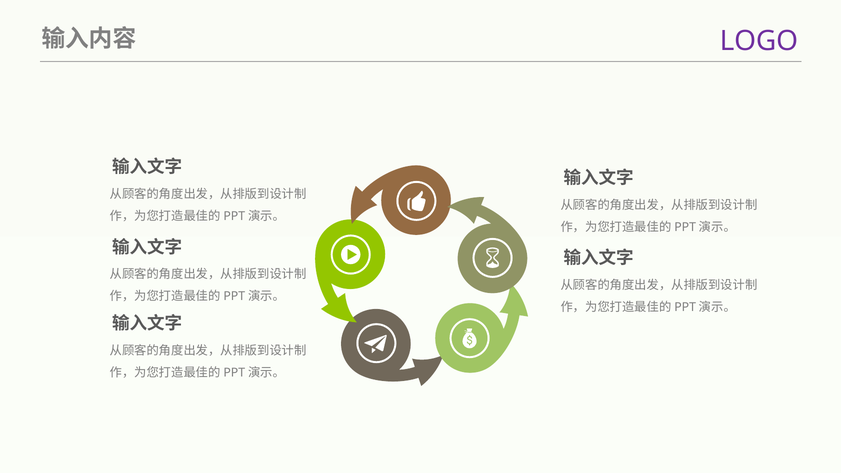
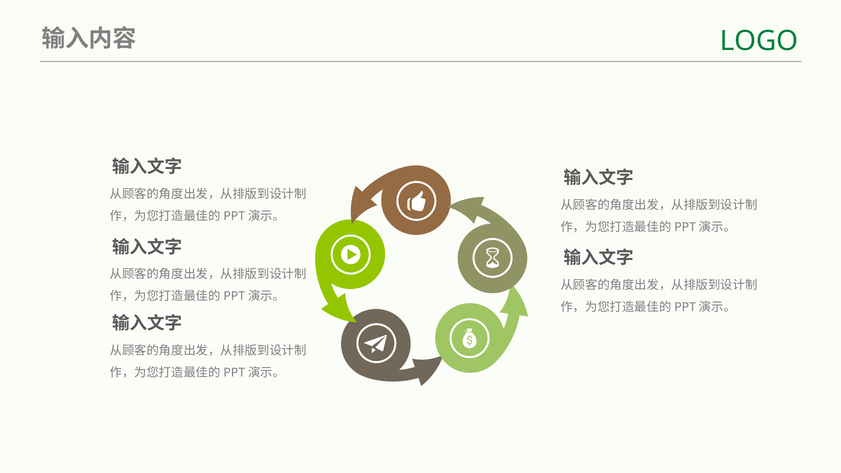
LOGO colour: purple -> green (759, 41)
